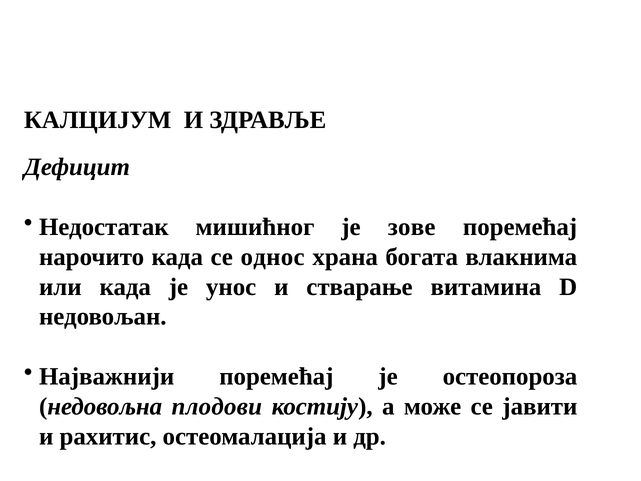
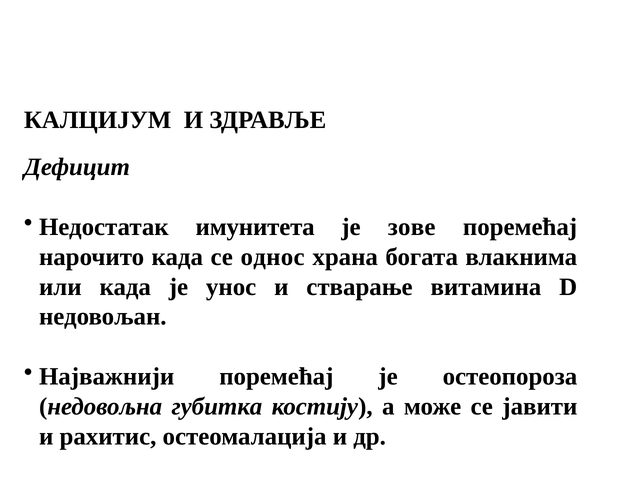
мишићног: мишићног -> имунитета (255, 227)
плодови: плодови -> губитка (217, 406)
